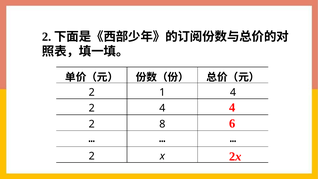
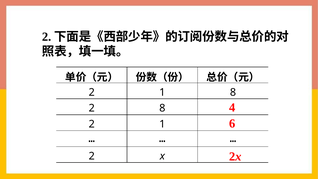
1 4: 4 -> 8 (233, 92)
2 4: 4 -> 8 (162, 108)
8: 8 -> 1 (162, 124)
